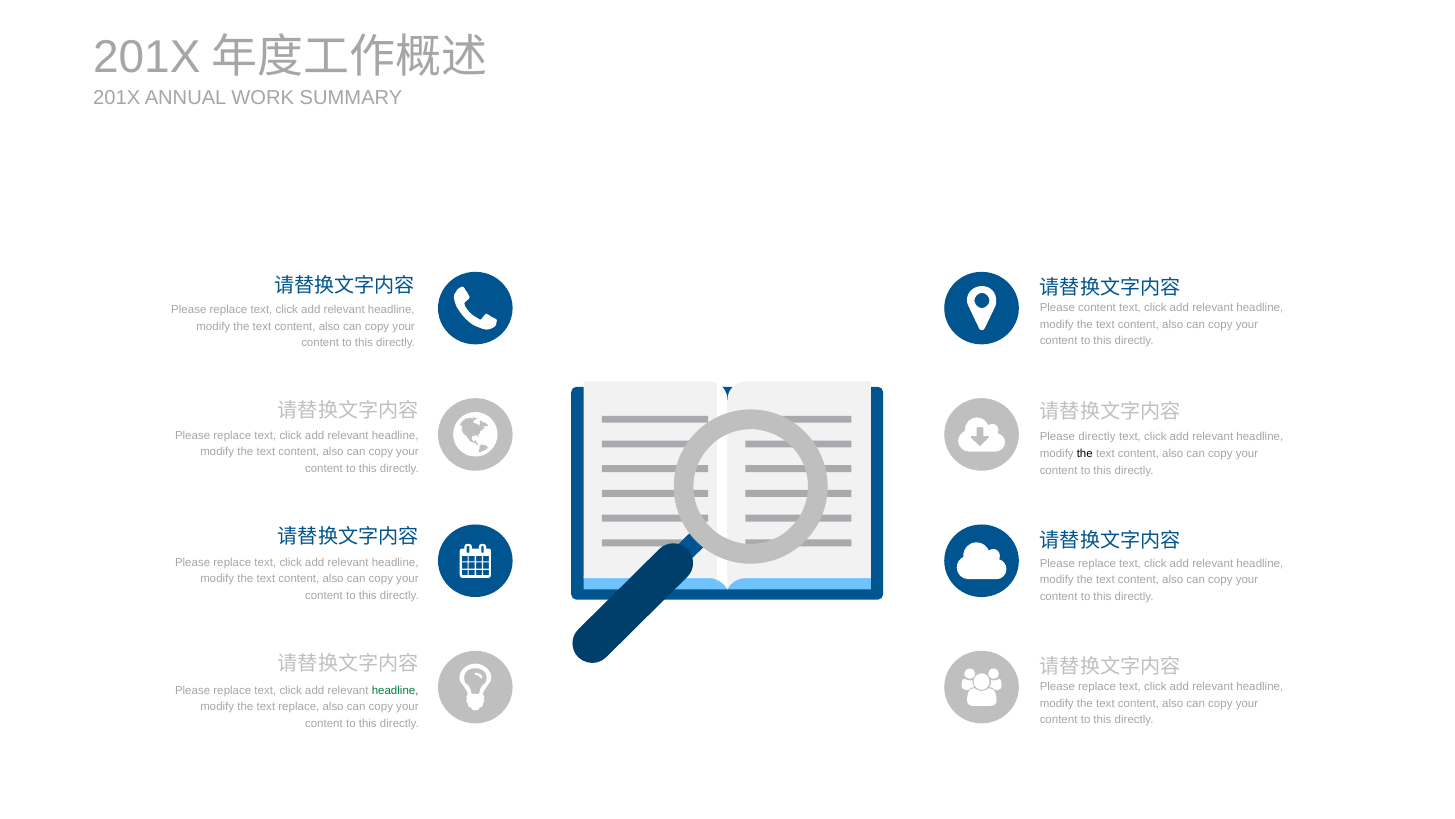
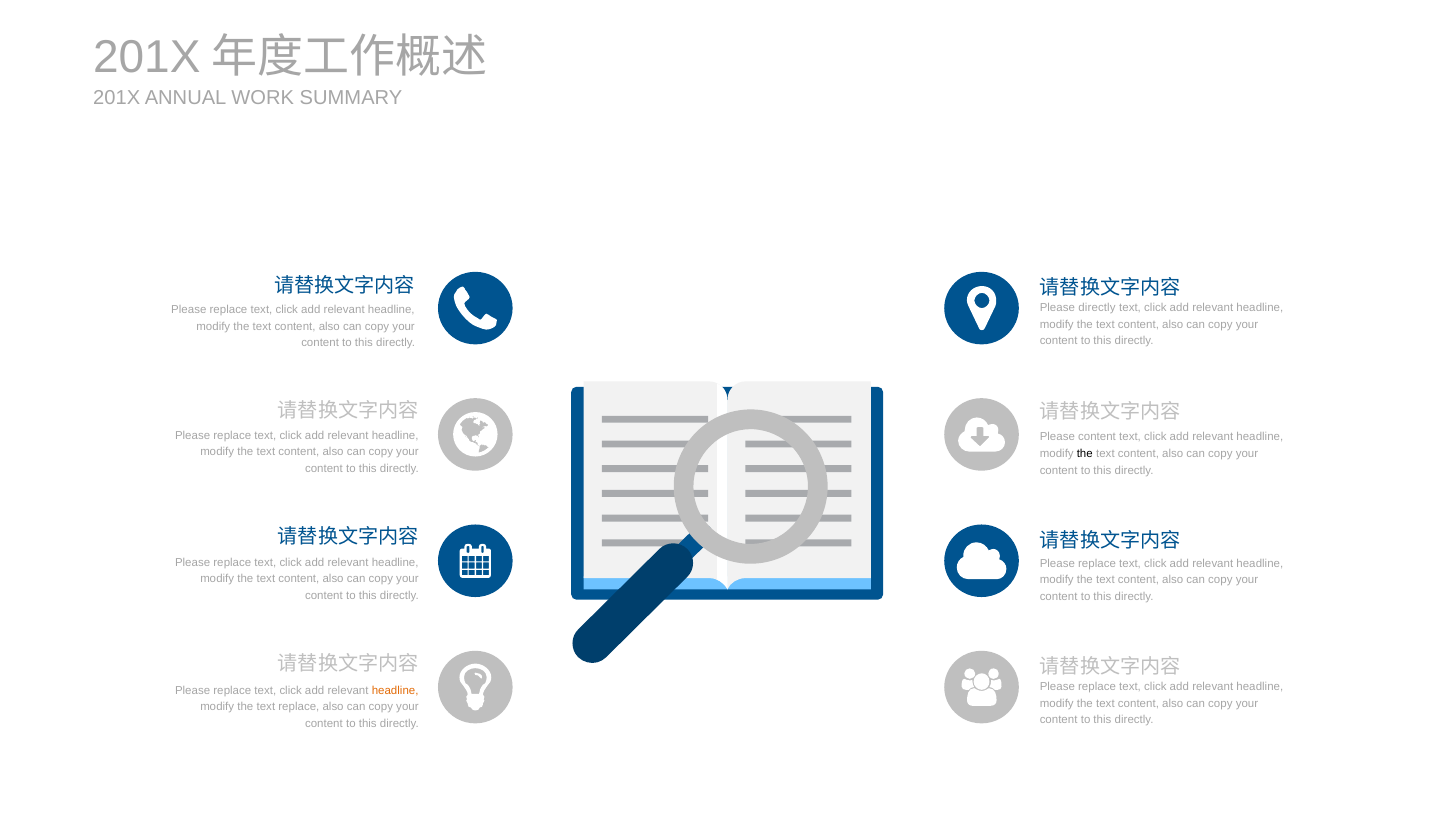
Please content: content -> directly (1097, 308)
Please directly: directly -> content (1097, 437)
headline colour: green -> orange (395, 690)
